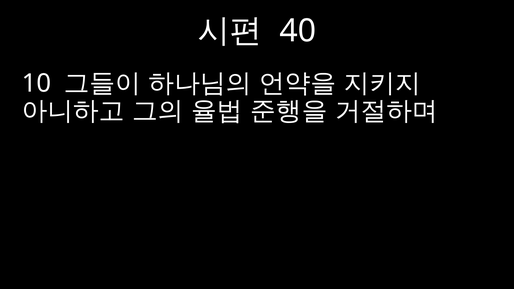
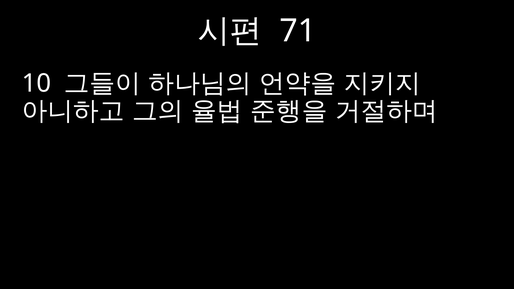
40: 40 -> 71 (298, 31)
